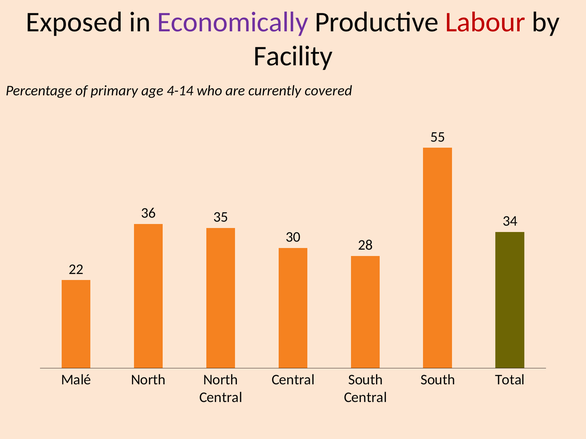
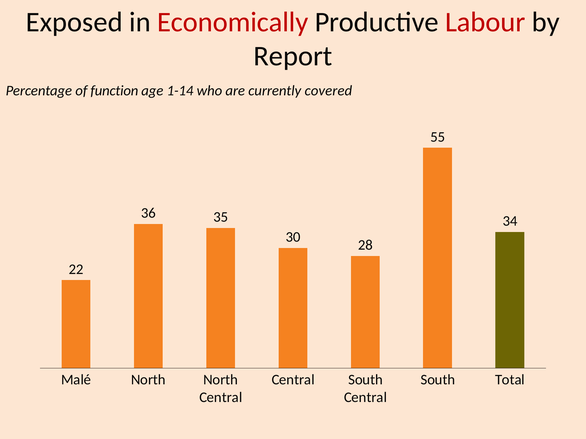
Economically colour: purple -> red (233, 22)
Facility: Facility -> Report (293, 56)
primary: primary -> function (114, 91)
4-14: 4-14 -> 1-14 (180, 91)
